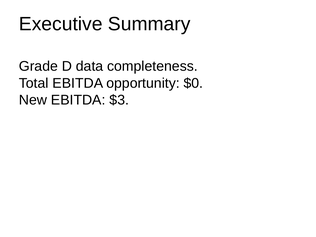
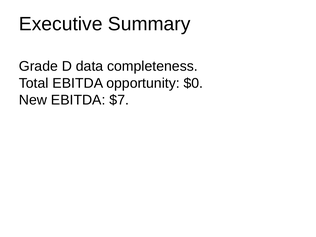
$3: $3 -> $7 (119, 100)
